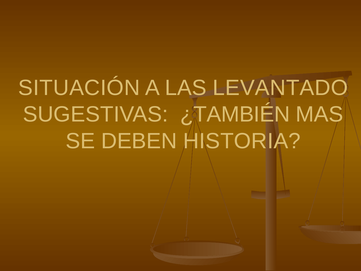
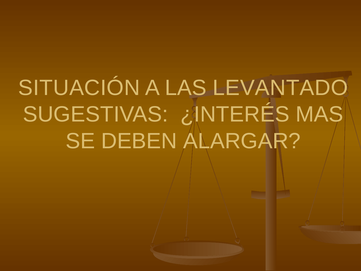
¿TAMBIÉN: ¿TAMBIÉN -> ¿INTERÉS (235, 114)
HISTORIA: HISTORIA -> ALARGAR (242, 141)
